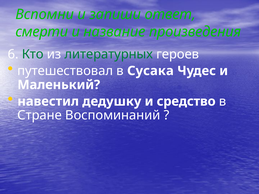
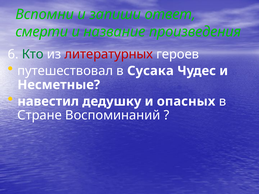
литературных colour: green -> red (109, 54)
Маленький: Маленький -> Несметные (59, 85)
средство: средство -> опасных (186, 101)
